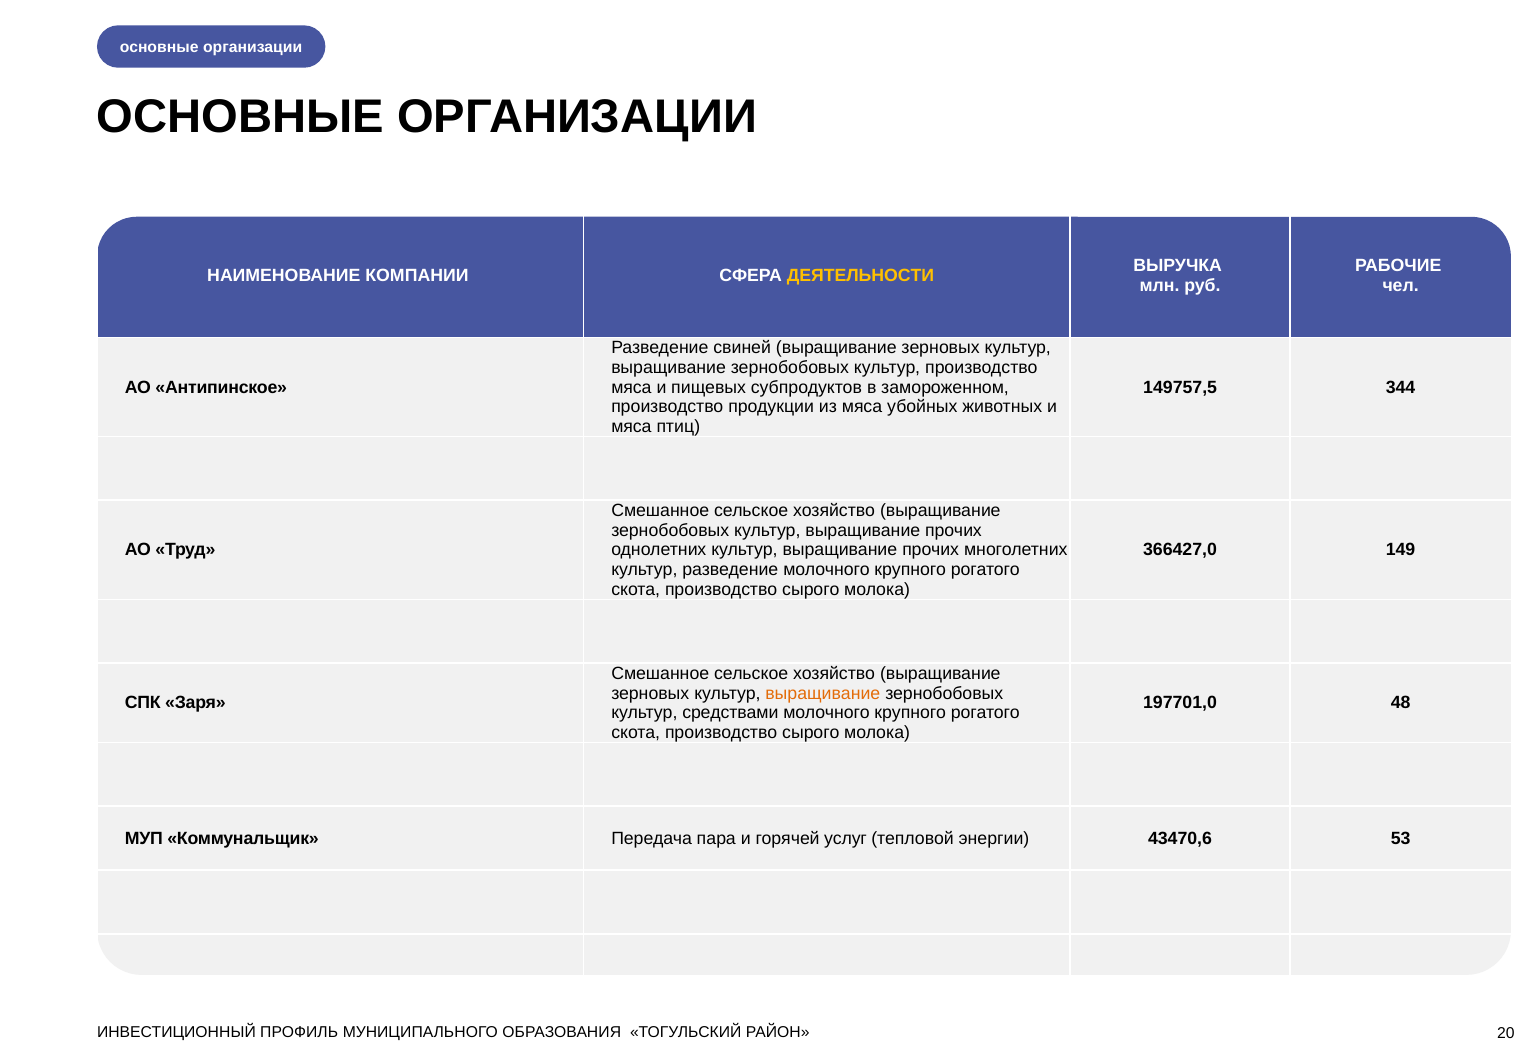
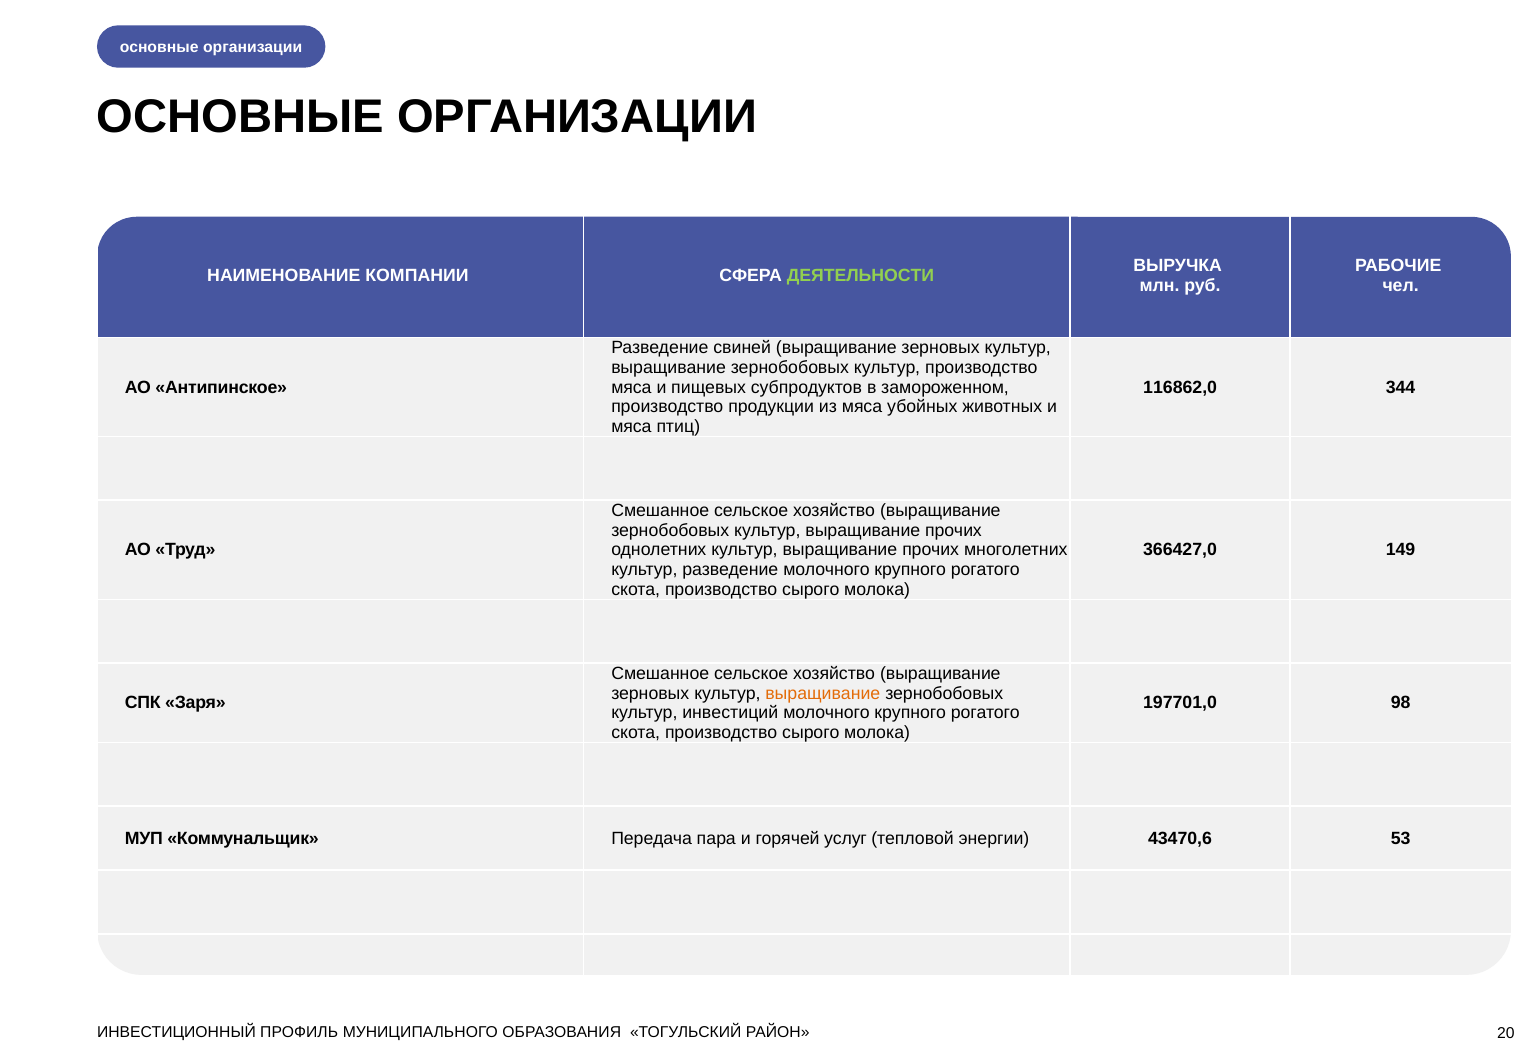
ДЕЯТЕЛЬНОСТИ colour: yellow -> light green (860, 275)
149757,5: 149757,5 -> 116862,0 (1180, 387)
48: 48 -> 98 (1401, 703)
средствами: средствами -> инвестиций (730, 713)
